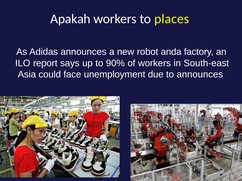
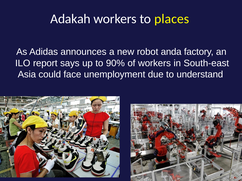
Apakah: Apakah -> Adakah (70, 19)
to announces: announces -> understand (200, 75)
